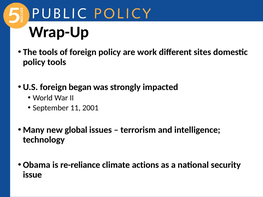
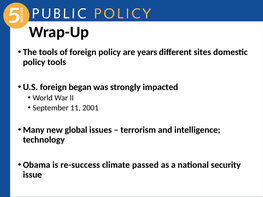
work: work -> years (147, 52)
re-reliance: re-reliance -> re-success (80, 165)
actions: actions -> passed (145, 165)
